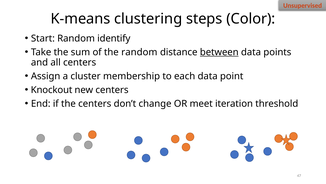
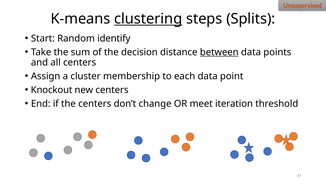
clustering underline: none -> present (148, 19)
Color: Color -> Splits (251, 19)
the random: random -> decision (139, 52)
